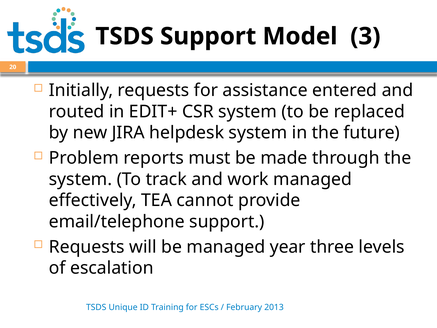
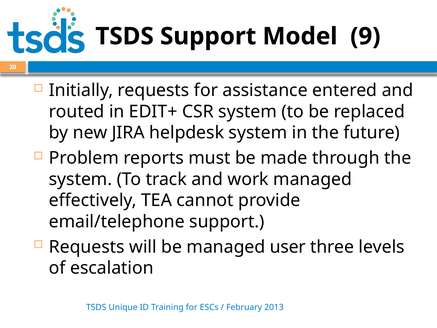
3: 3 -> 9 (365, 36)
year: year -> user (288, 247)
